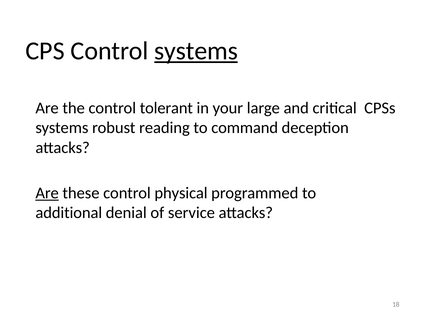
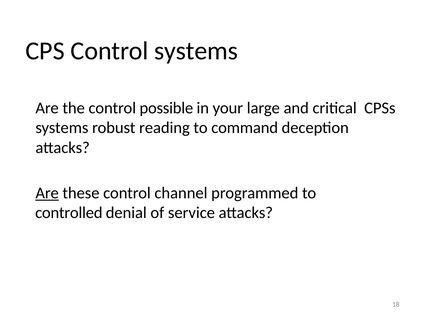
systems underline: present -> none (196, 51)
tolerant: tolerant -> possible (166, 108)
physical: physical -> channel (181, 193)
additional: additional -> controlled (69, 213)
